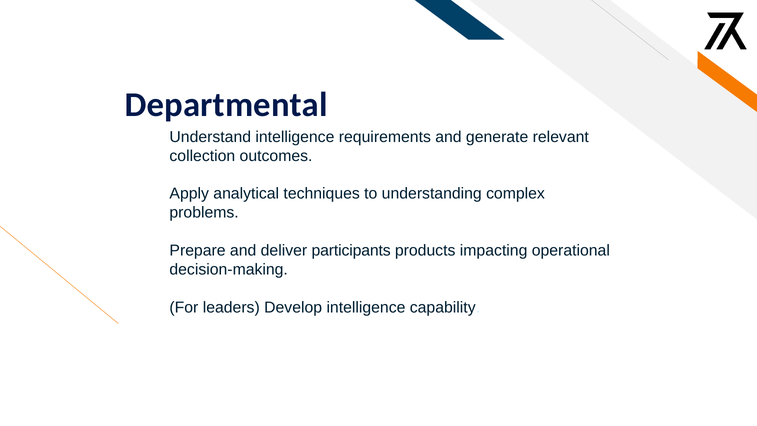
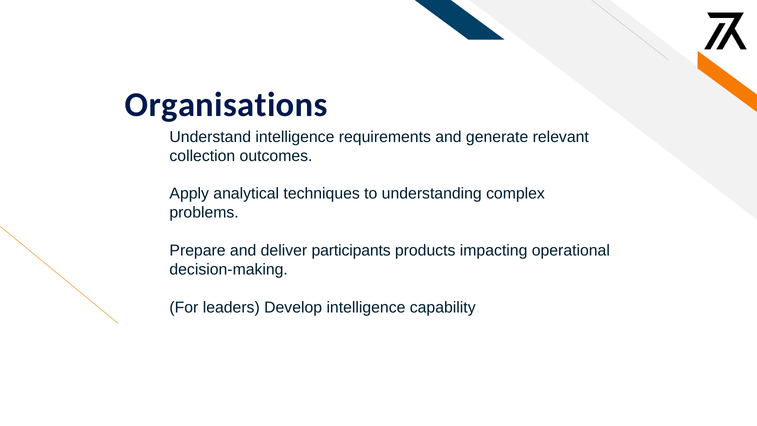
Departmental: Departmental -> Organisations (226, 105)
